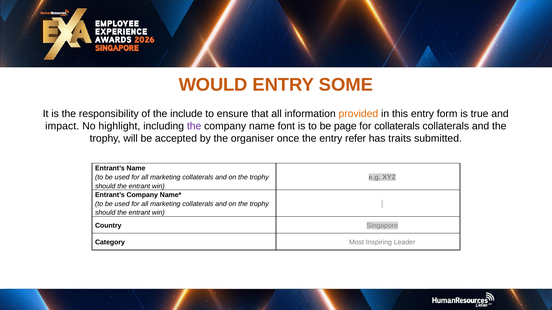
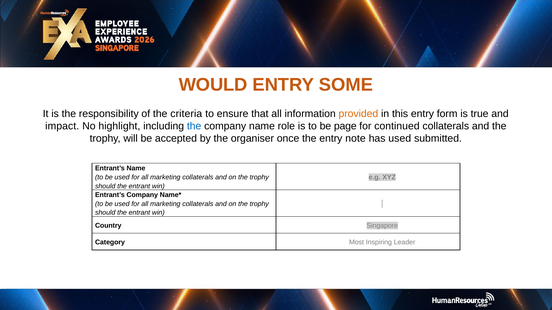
include: include -> criteria (186, 114)
the colour: purple -> blue (194, 126)
font: font -> role (286, 126)
for collaterals: collaterals -> continued (397, 126)
refer: refer -> note (355, 139)
has traits: traits -> used (400, 139)
